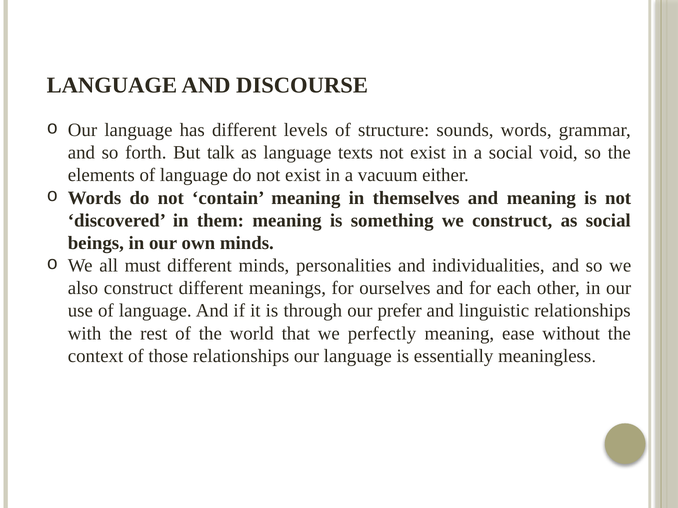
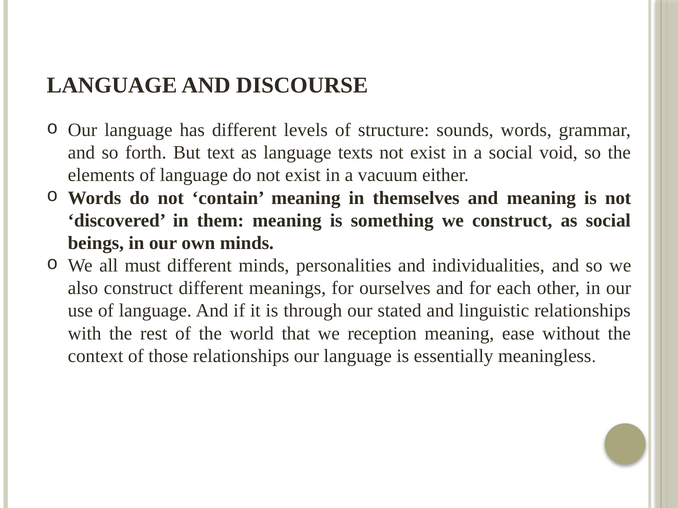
talk: talk -> text (221, 153)
prefer: prefer -> stated (400, 311)
perfectly: perfectly -> reception (382, 334)
